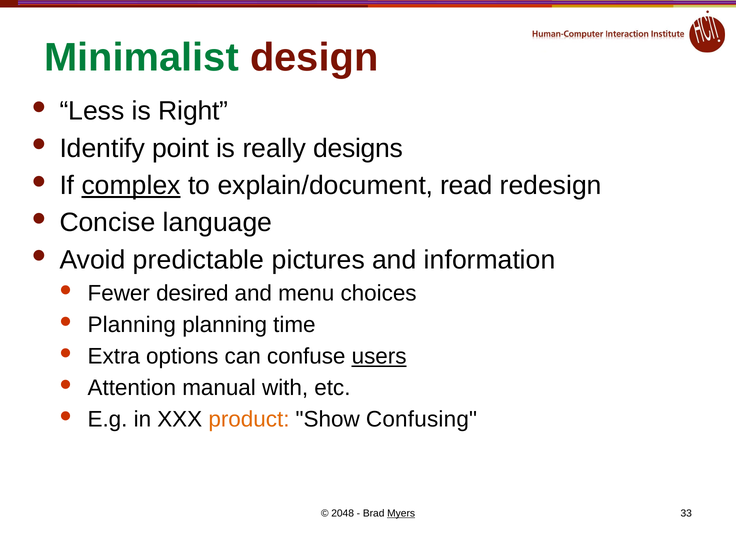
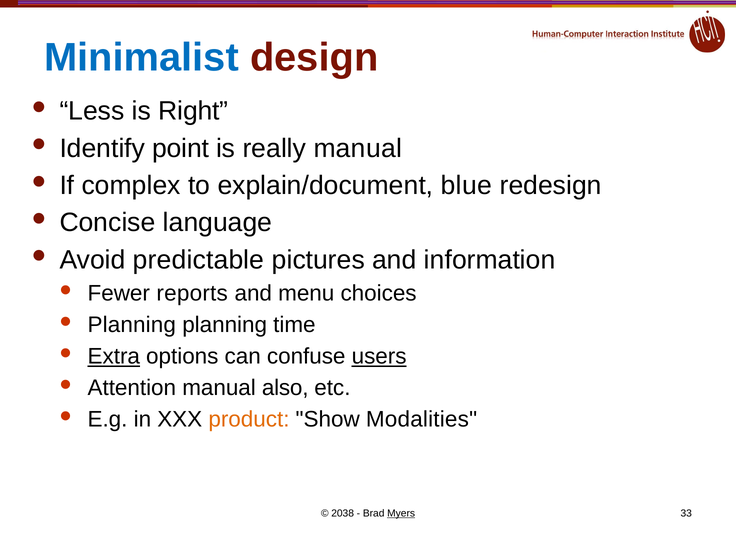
Minimalist colour: green -> blue (142, 57)
really designs: designs -> manual (358, 148)
complex underline: present -> none (131, 186)
read: read -> blue (466, 186)
desired: desired -> reports (192, 294)
Extra underline: none -> present (114, 356)
with: with -> also (285, 388)
Confusing: Confusing -> Modalities (422, 419)
2048: 2048 -> 2038 (343, 513)
